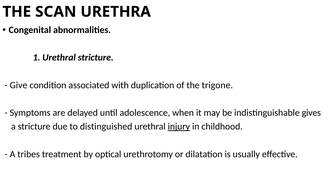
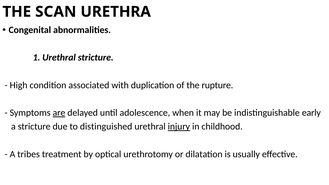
Give: Give -> High (19, 85)
trigone: trigone -> rupture (217, 85)
are underline: none -> present (59, 113)
gives: gives -> early (311, 113)
